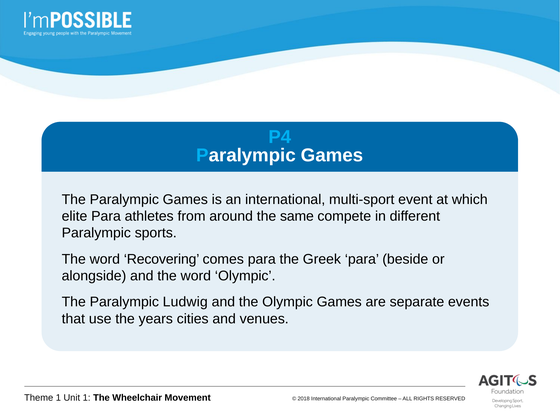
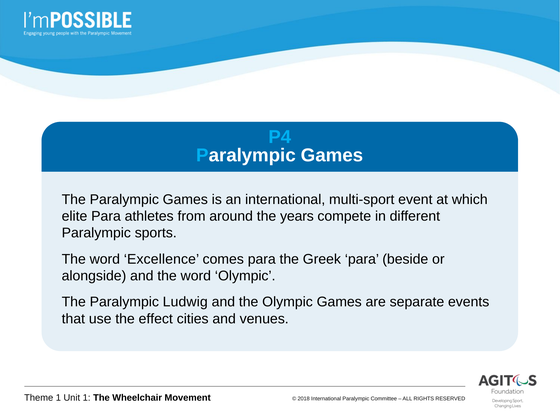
same: same -> years (297, 216)
Recovering: Recovering -> Excellence (162, 259)
years: years -> effect (156, 319)
